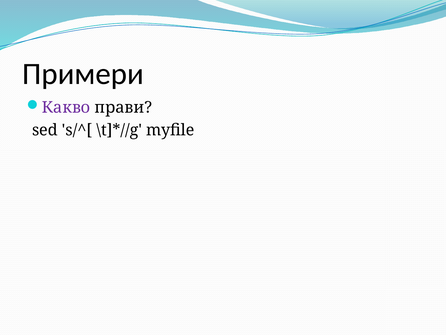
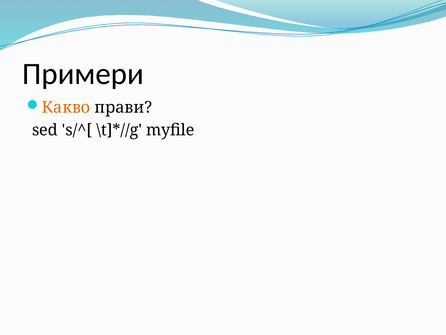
Какво colour: purple -> orange (66, 107)
